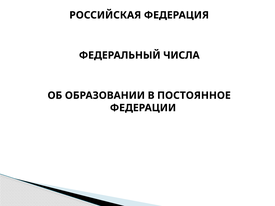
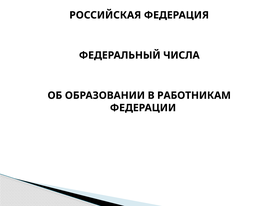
ПОСТОЯННОЕ: ПОСТОЯННОЕ -> РАБОТНИКАМ (194, 96)
